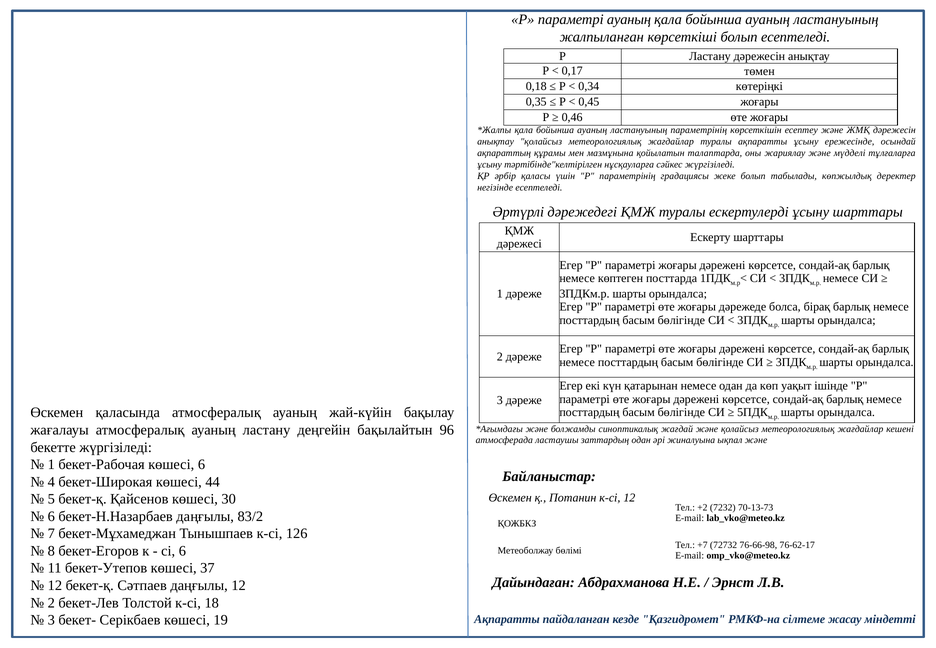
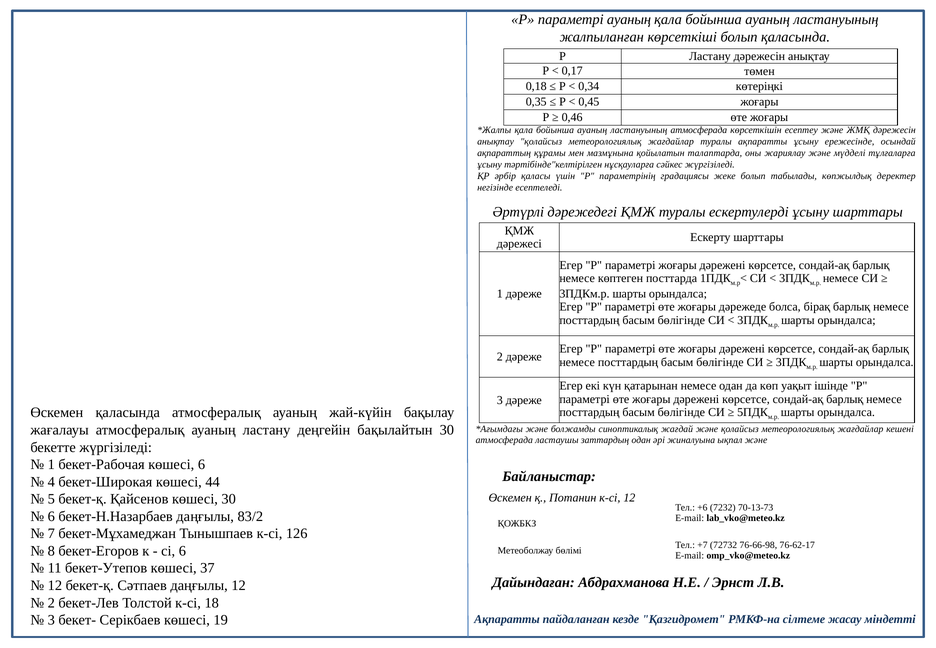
болып есептеледі: есептеледі -> қаласында (796, 37)
ластануының параметрінің: параметрінің -> атмосферада (699, 130)
бақылайтын 96: 96 -> 30 (447, 430)
+2: +2 -> +6 (702, 508)
